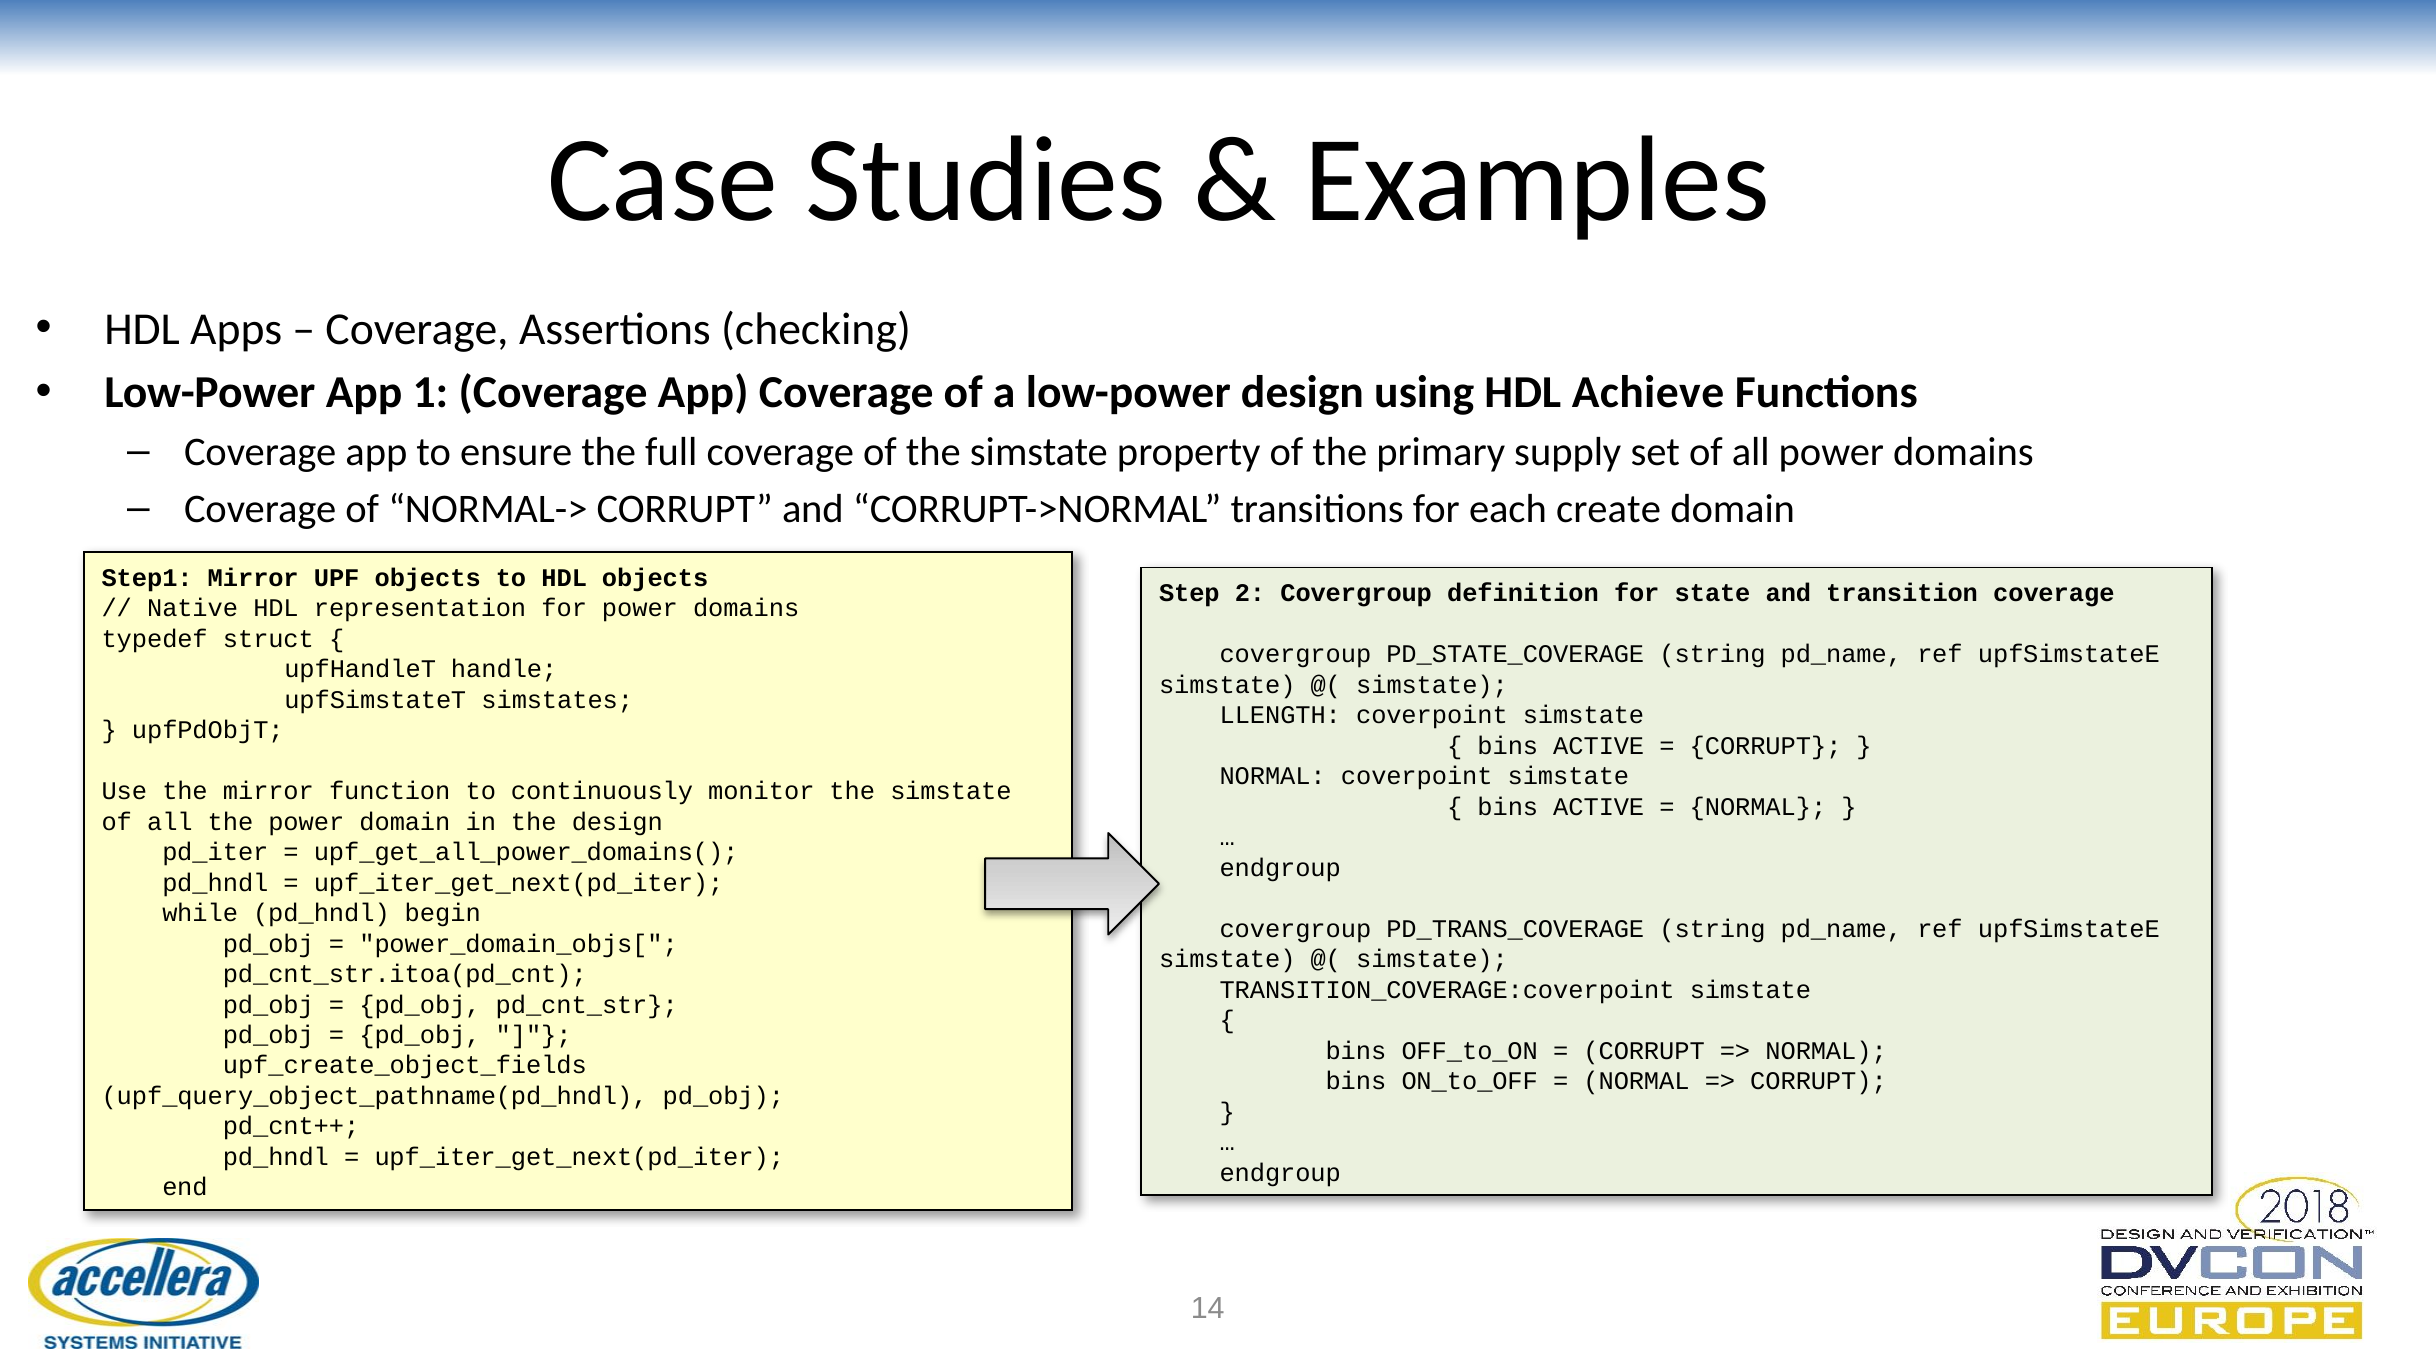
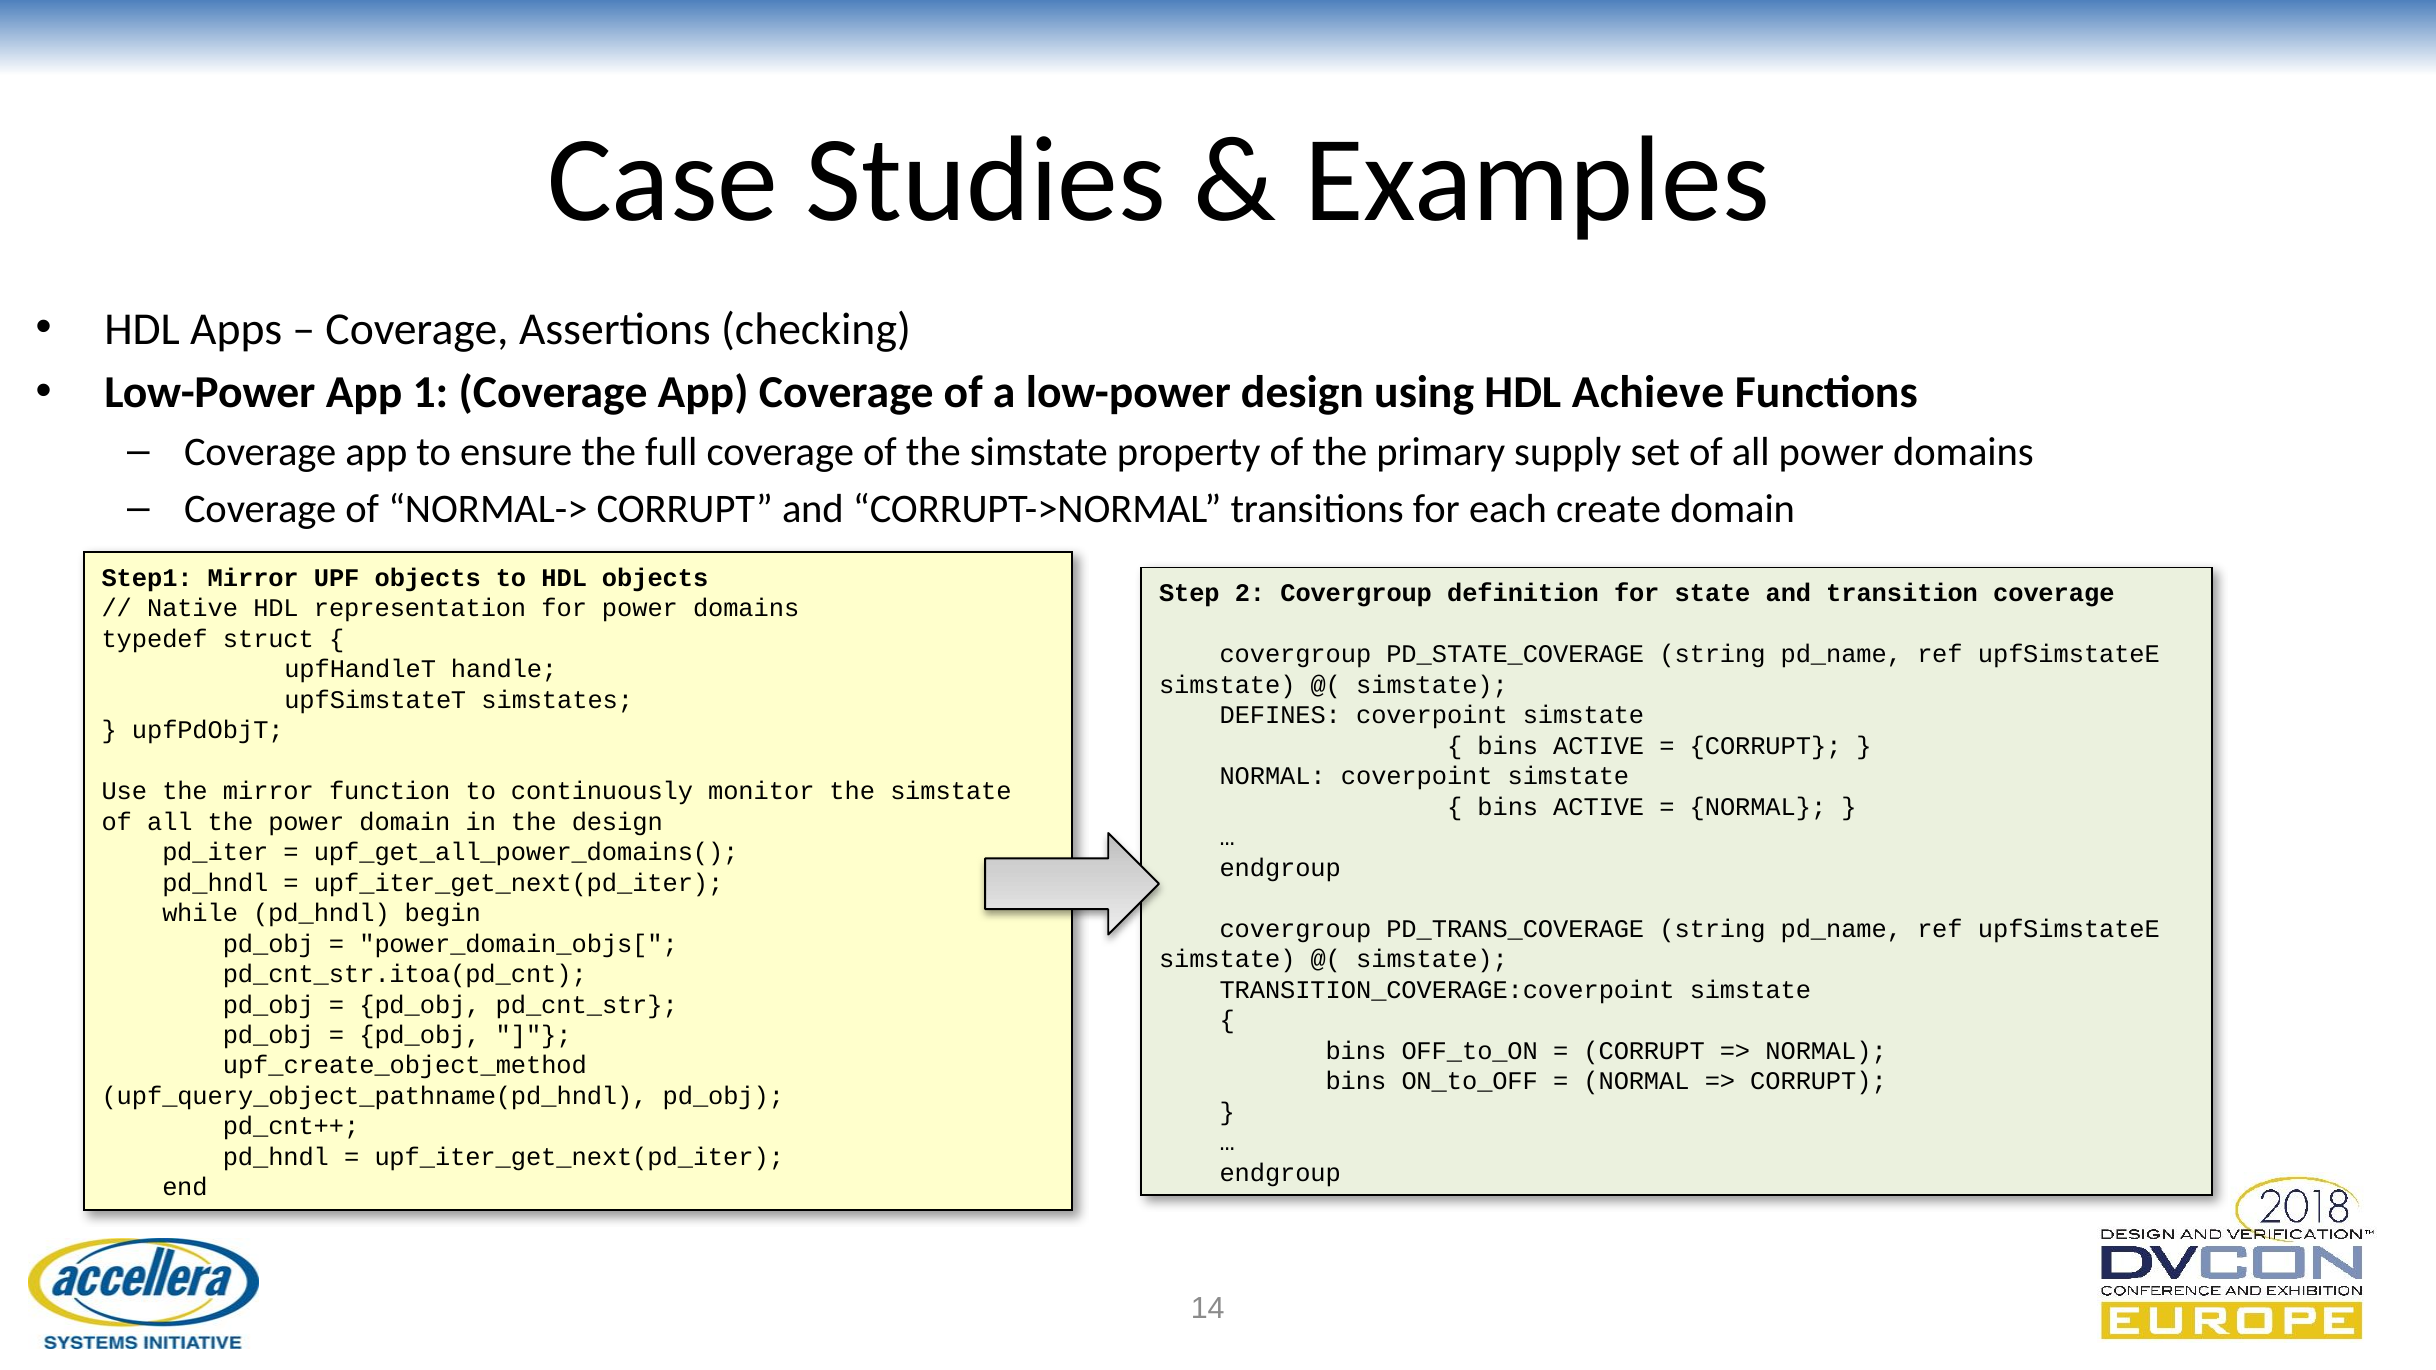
LLENGTH: LLENGTH -> DEFINES (1280, 716)
upf_create_object_fields: upf_create_object_fields -> upf_create_object_method (405, 1066)
